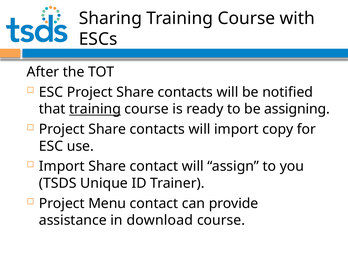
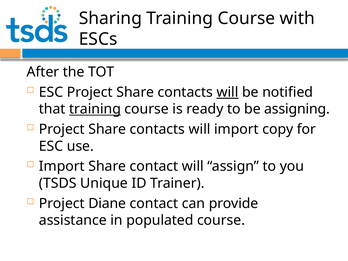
will underline: none -> present (227, 92)
Menu: Menu -> Diane (107, 203)
download: download -> populated (160, 220)
